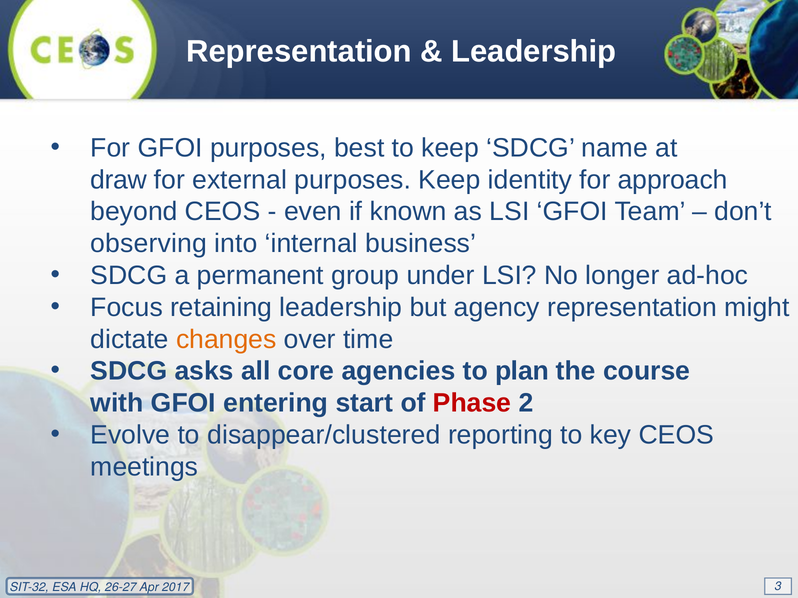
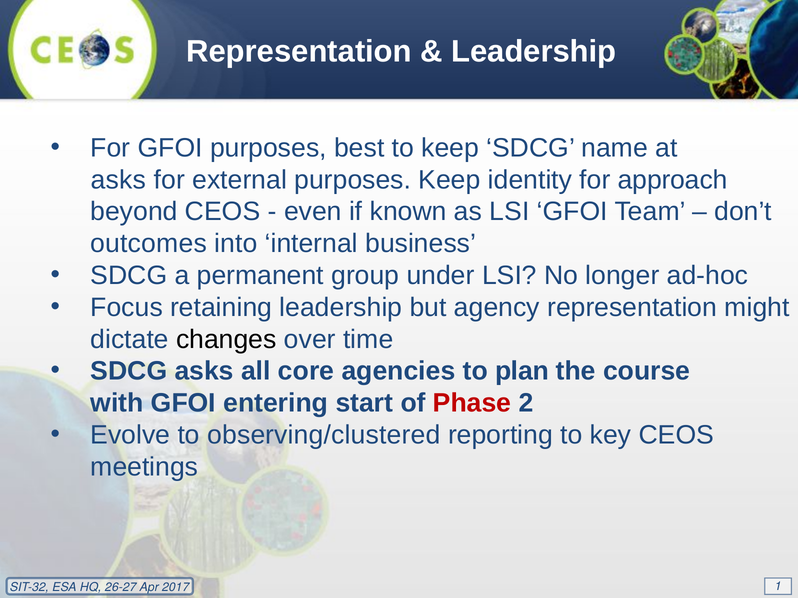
draw: draw -> asks (118, 180)
observing: observing -> outcomes (149, 244)
changes colour: orange -> black (226, 340)
disappear/clustered: disappear/clustered -> observing/clustered (324, 435)
3: 3 -> 1 (778, 587)
